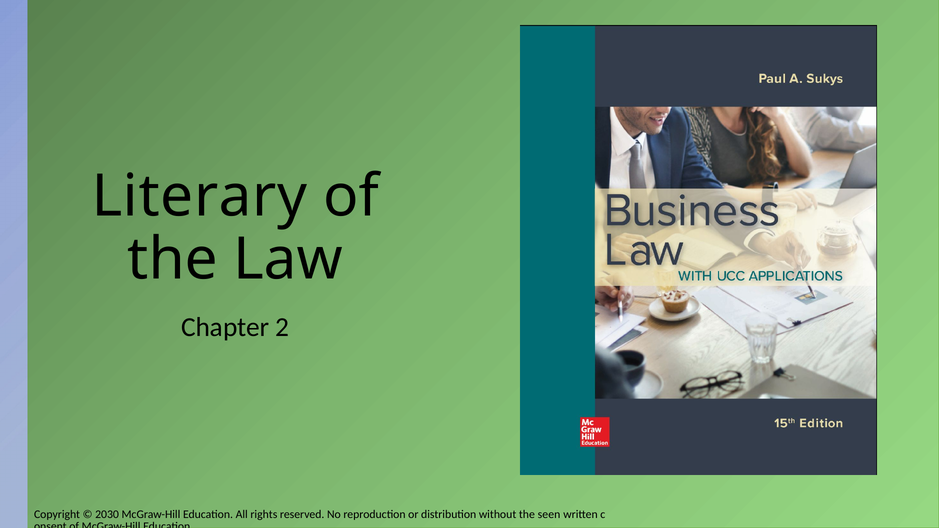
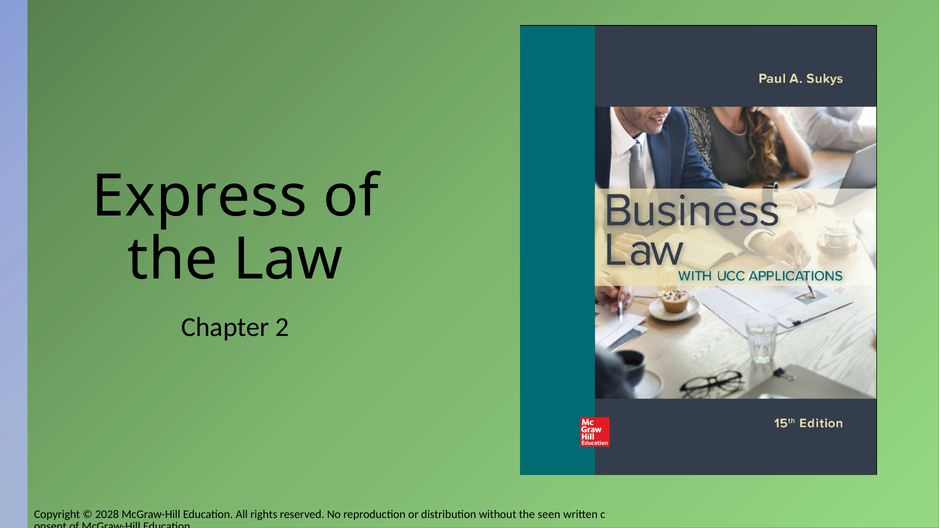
Literary: Literary -> Express (200, 196)
2030: 2030 -> 2028 (107, 515)
